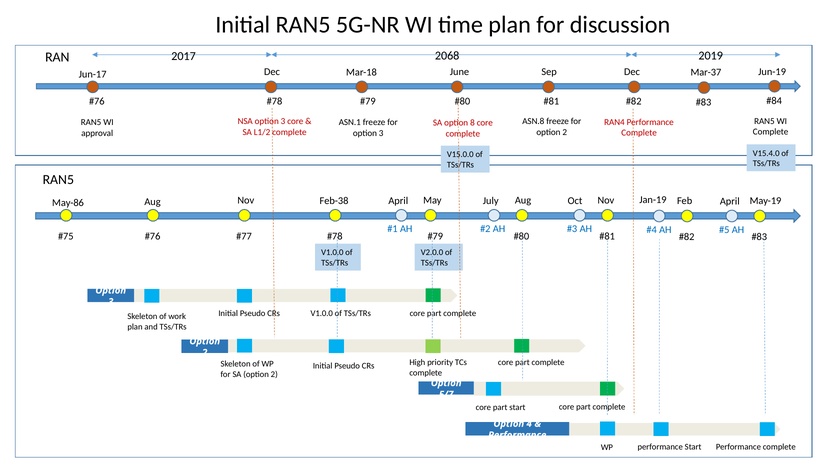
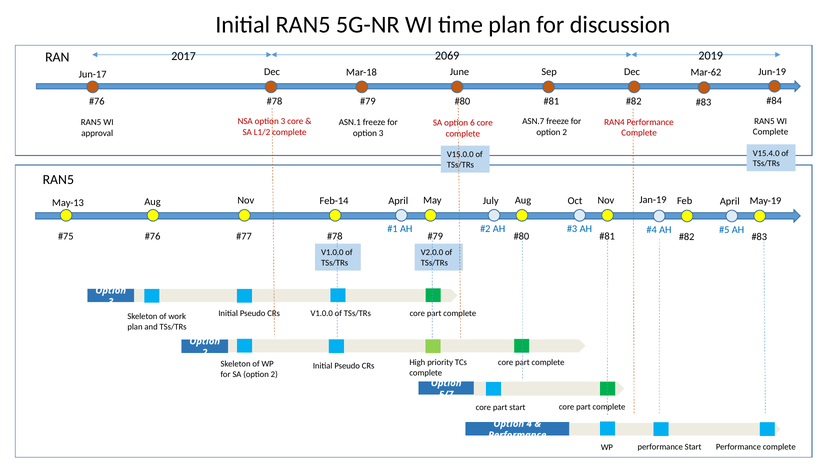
2068: 2068 -> 2069 (447, 56)
Mar-37: Mar-37 -> Mar-62 (706, 72)
ASN.8: ASN.8 -> ASN.7 (533, 121)
8: 8 -> 6 (472, 123)
May-86: May-86 -> May-13 (68, 203)
Feb-38: Feb-38 -> Feb-14 (334, 201)
